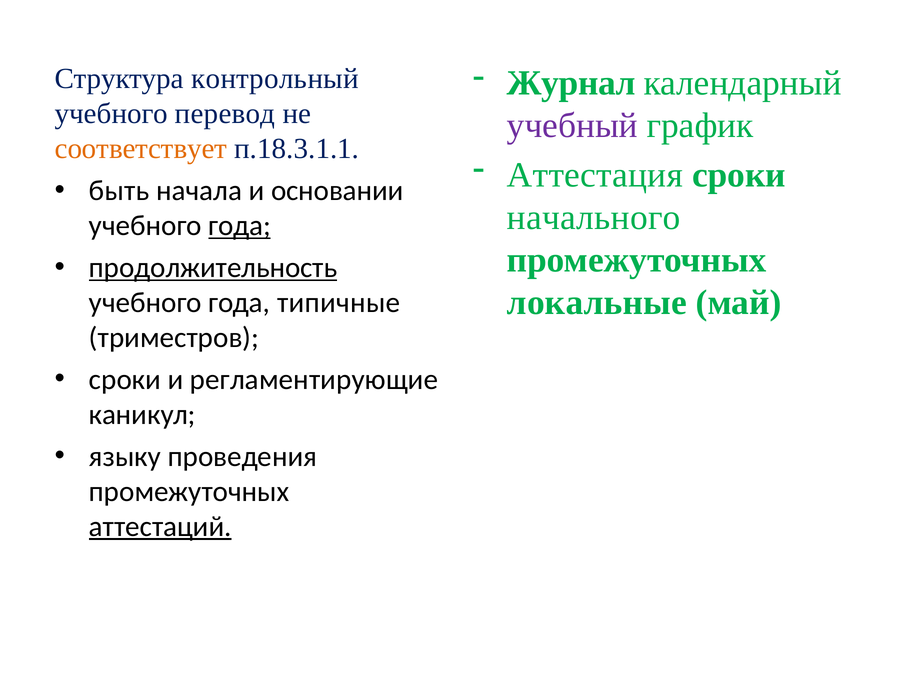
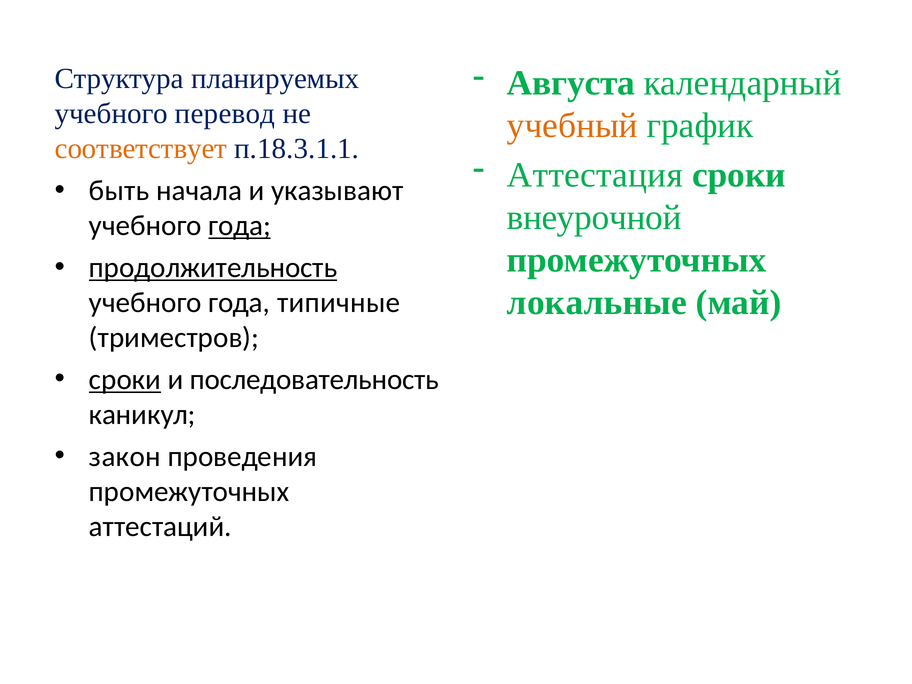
Журнал: Журнал -> Августа (571, 83)
контрольный: контрольный -> планируемых (275, 79)
учебный colour: purple -> orange (572, 125)
основании: основании -> указывают (337, 191)
начального: начального -> внеурочной (594, 218)
сроки underline: none -> present (125, 380)
регламентирующие: регламентирующие -> последовательность (314, 380)
языку: языку -> закон (125, 457)
аттестаций underline: present -> none (160, 526)
